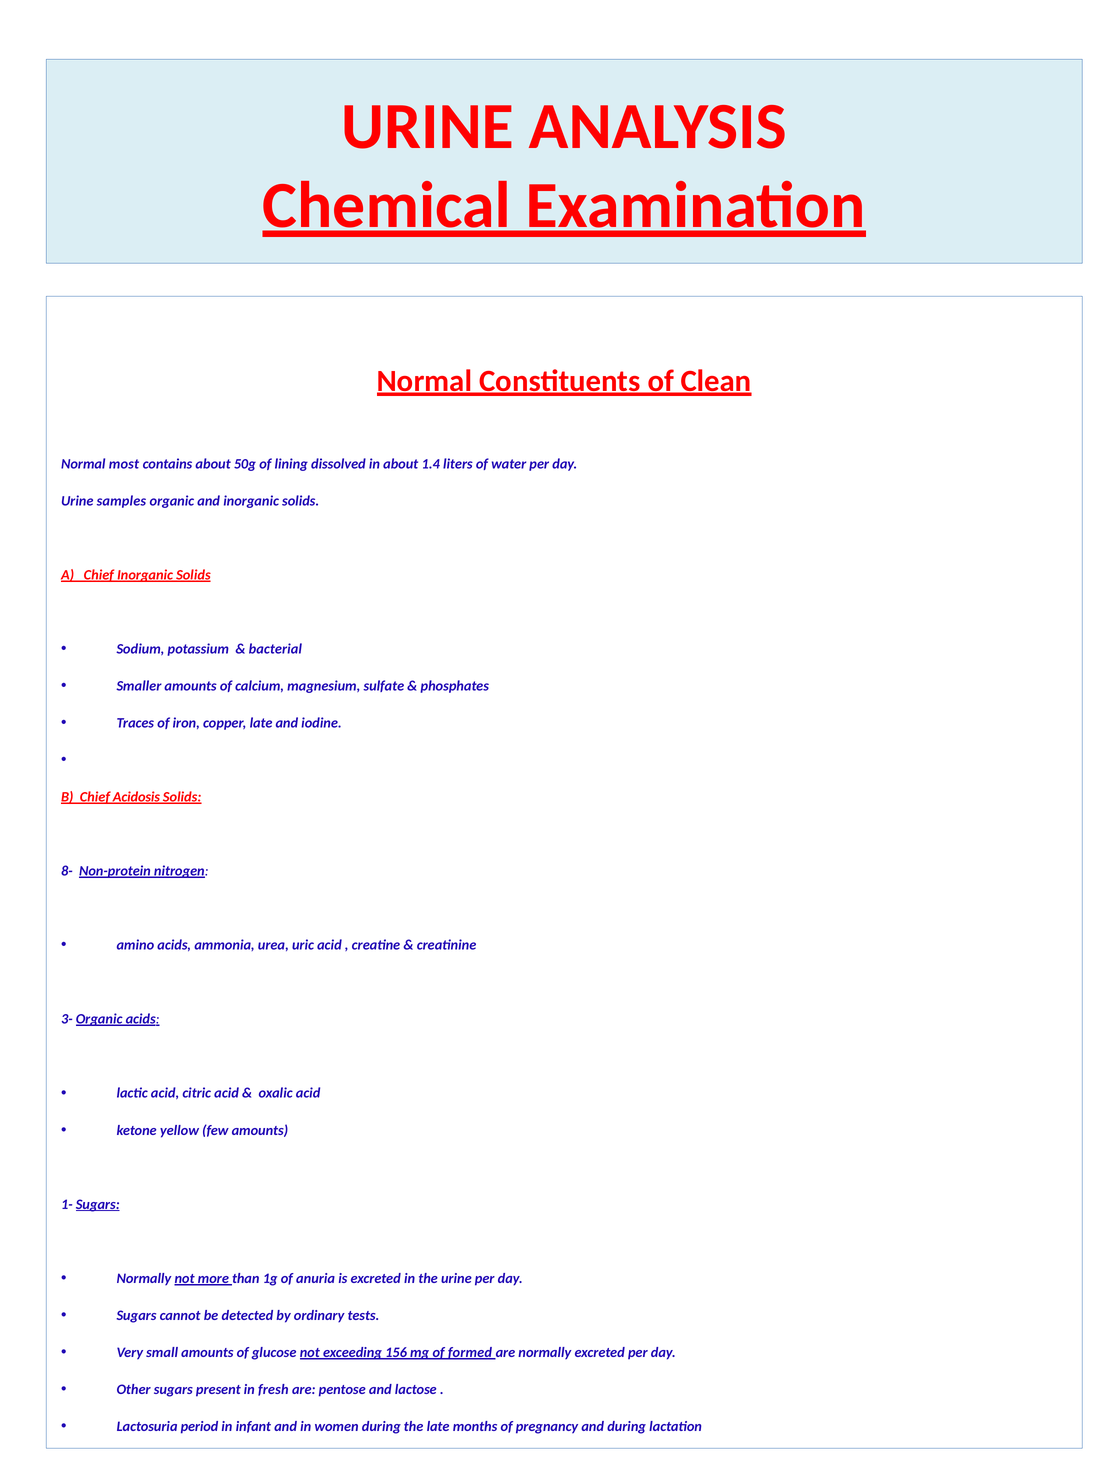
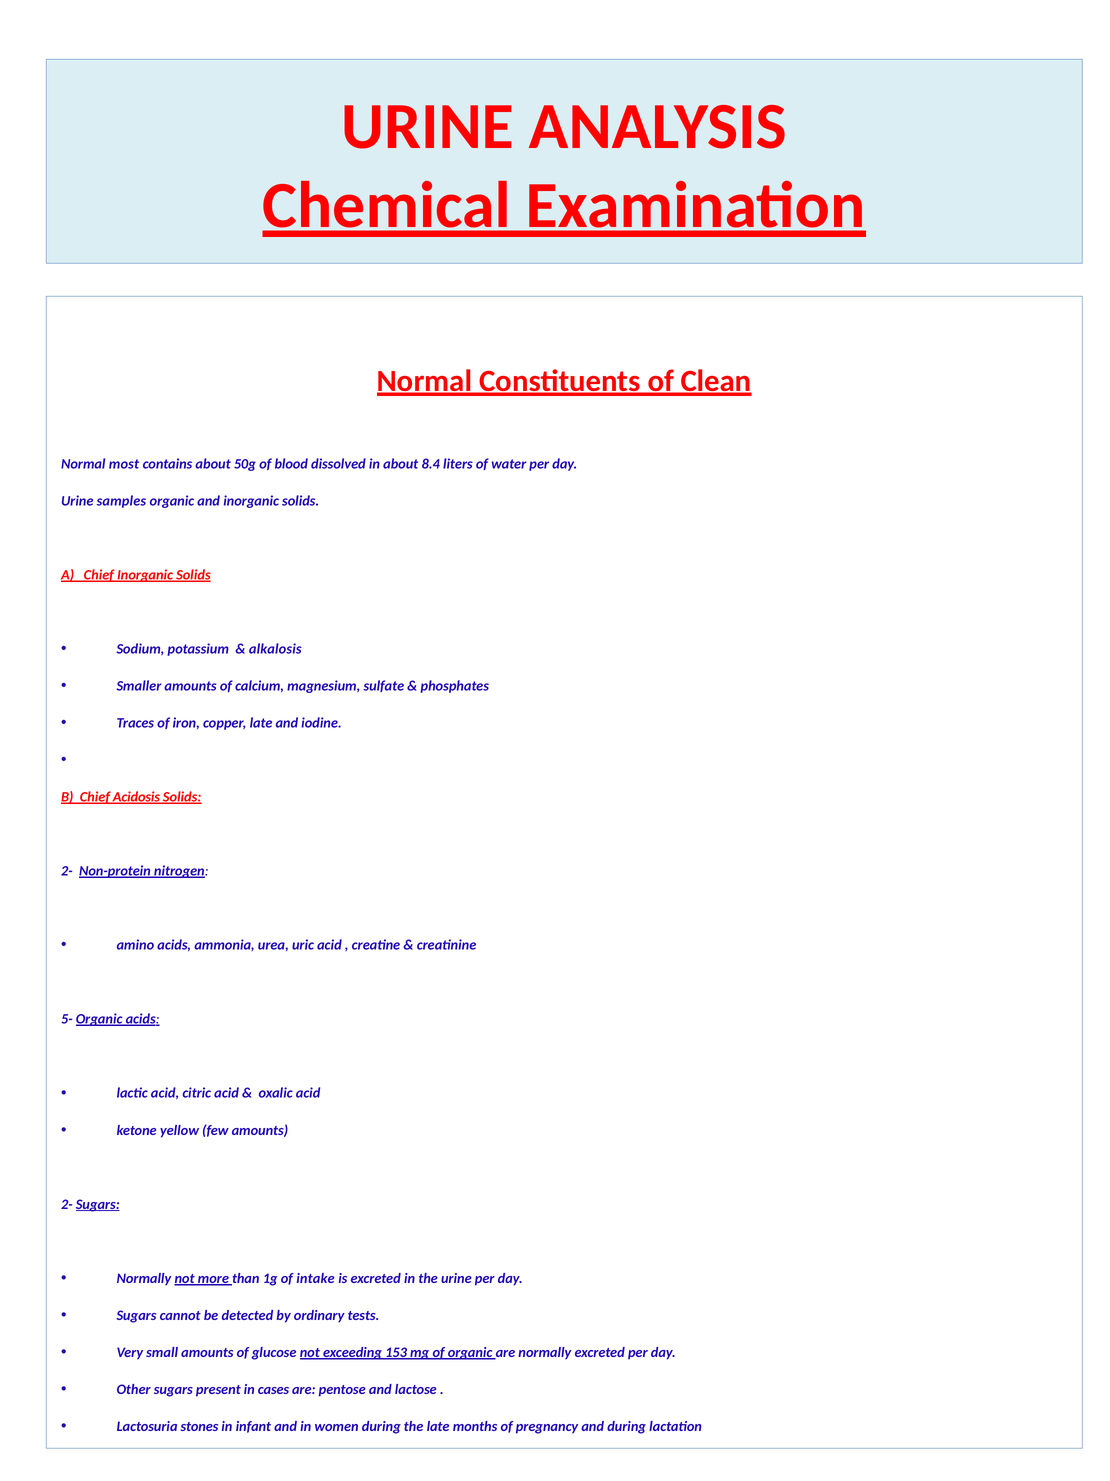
lining: lining -> blood (291, 463)
1.4: 1.4 -> 8.4 (431, 463)
bacterial: bacterial -> alkalosis (275, 648)
8-: 8- -> 2- (67, 870)
3-: 3- -> 5- (67, 1018)
1-: 1- -> 2- (67, 1203)
anuria: anuria -> intake (315, 1277)
156: 156 -> 153 (396, 1351)
of formed: formed -> organic (470, 1351)
fresh: fresh -> cases (273, 1388)
period: period -> stones (199, 1425)
